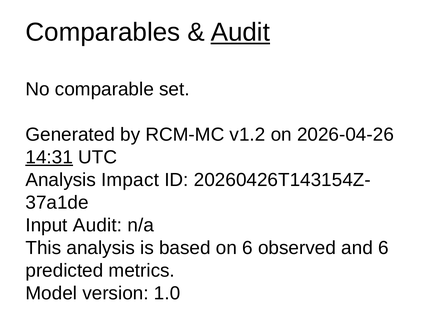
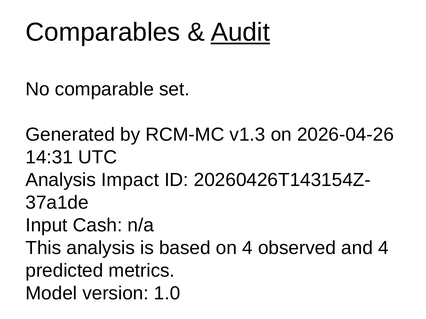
v1.2: v1.2 -> v1.3 (248, 135)
14:31 underline: present -> none (49, 158)
Input Audit: Audit -> Cash (98, 226)
on 6: 6 -> 4 (248, 248)
and 6: 6 -> 4 (383, 248)
